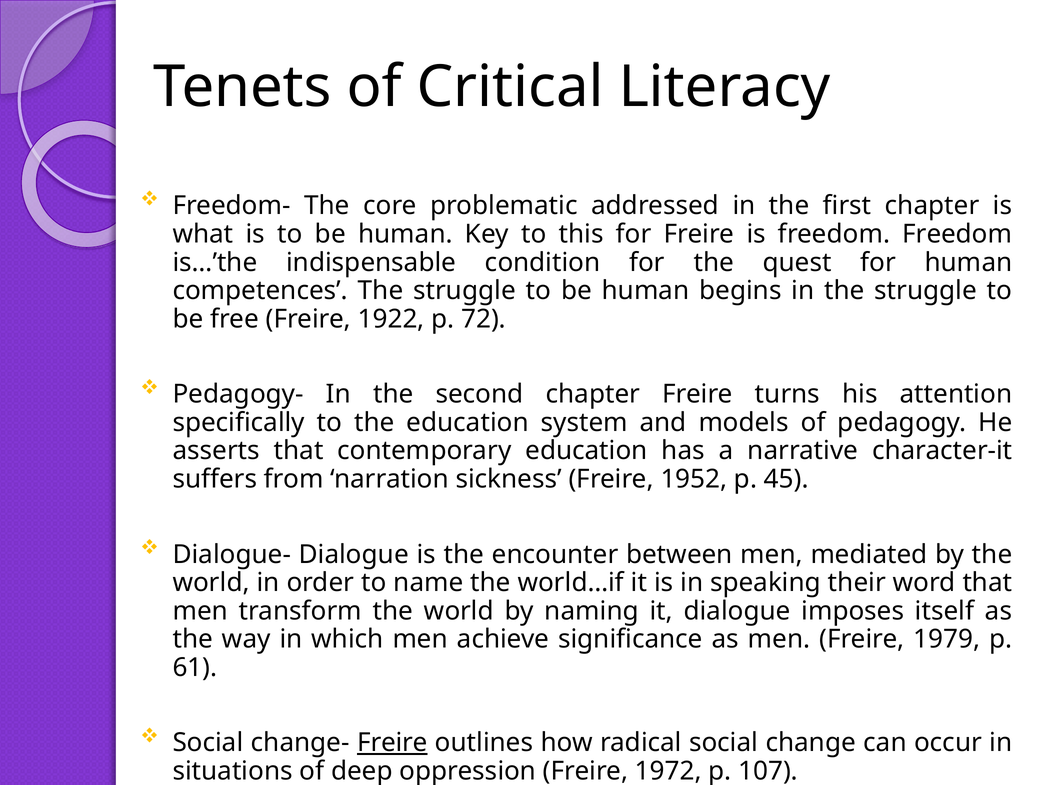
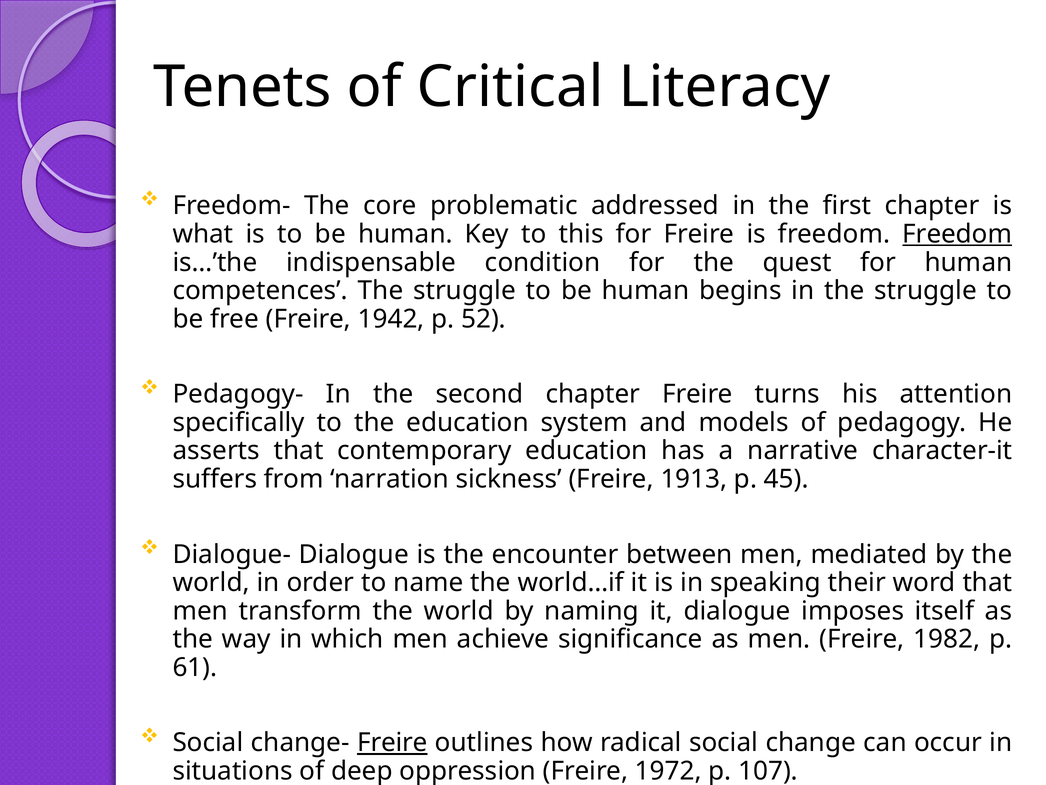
Freedom underline: none -> present (957, 234)
1922: 1922 -> 1942 (391, 319)
72: 72 -> 52 (483, 319)
1952: 1952 -> 1913 (694, 479)
1979: 1979 -> 1982 (947, 639)
